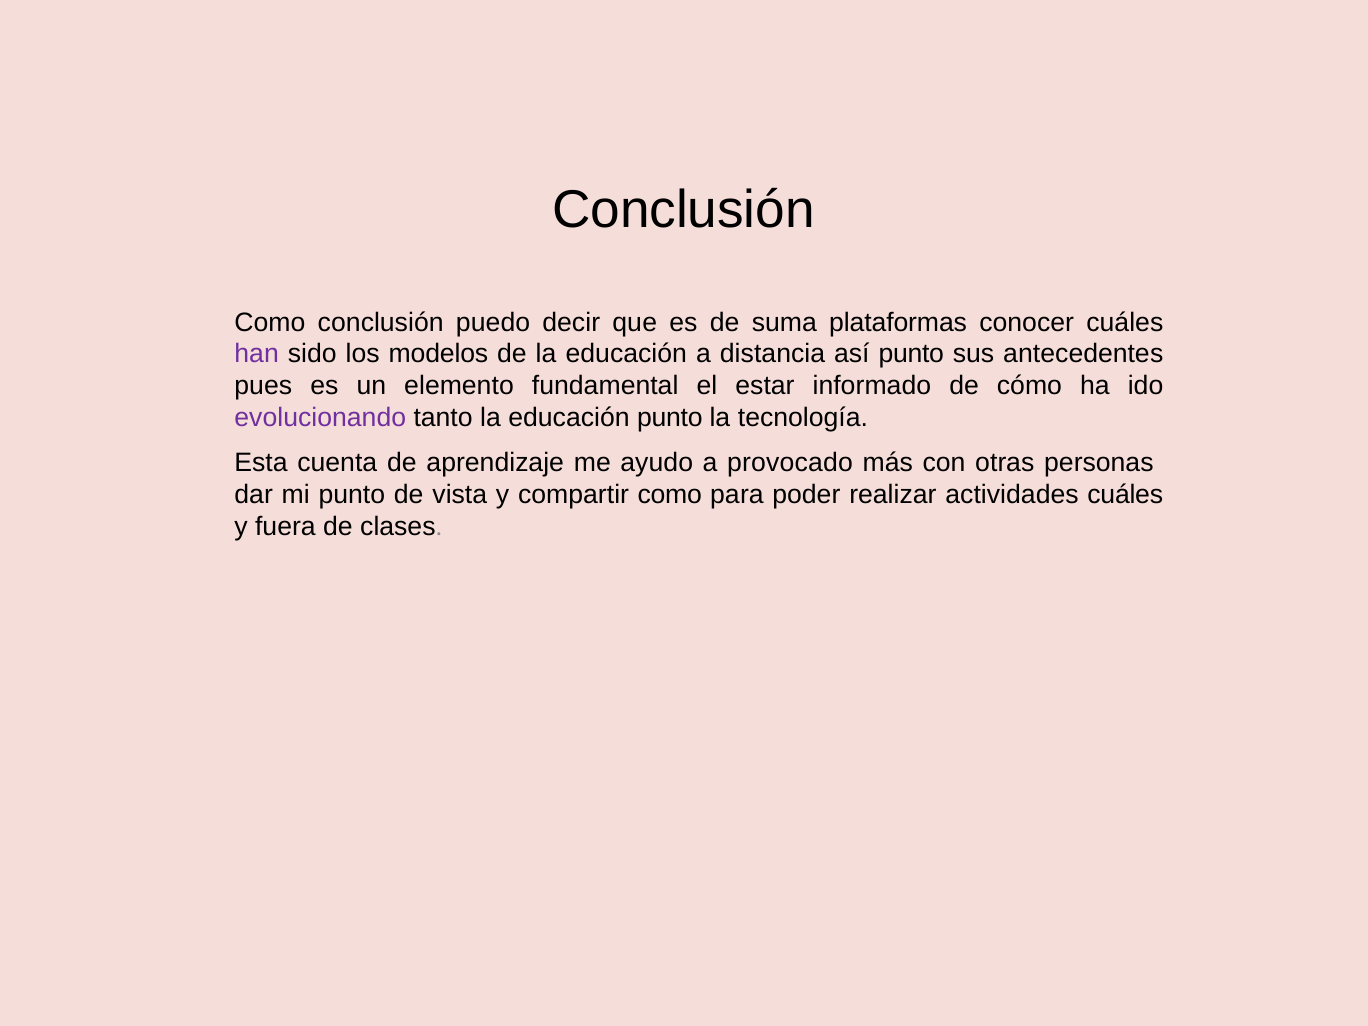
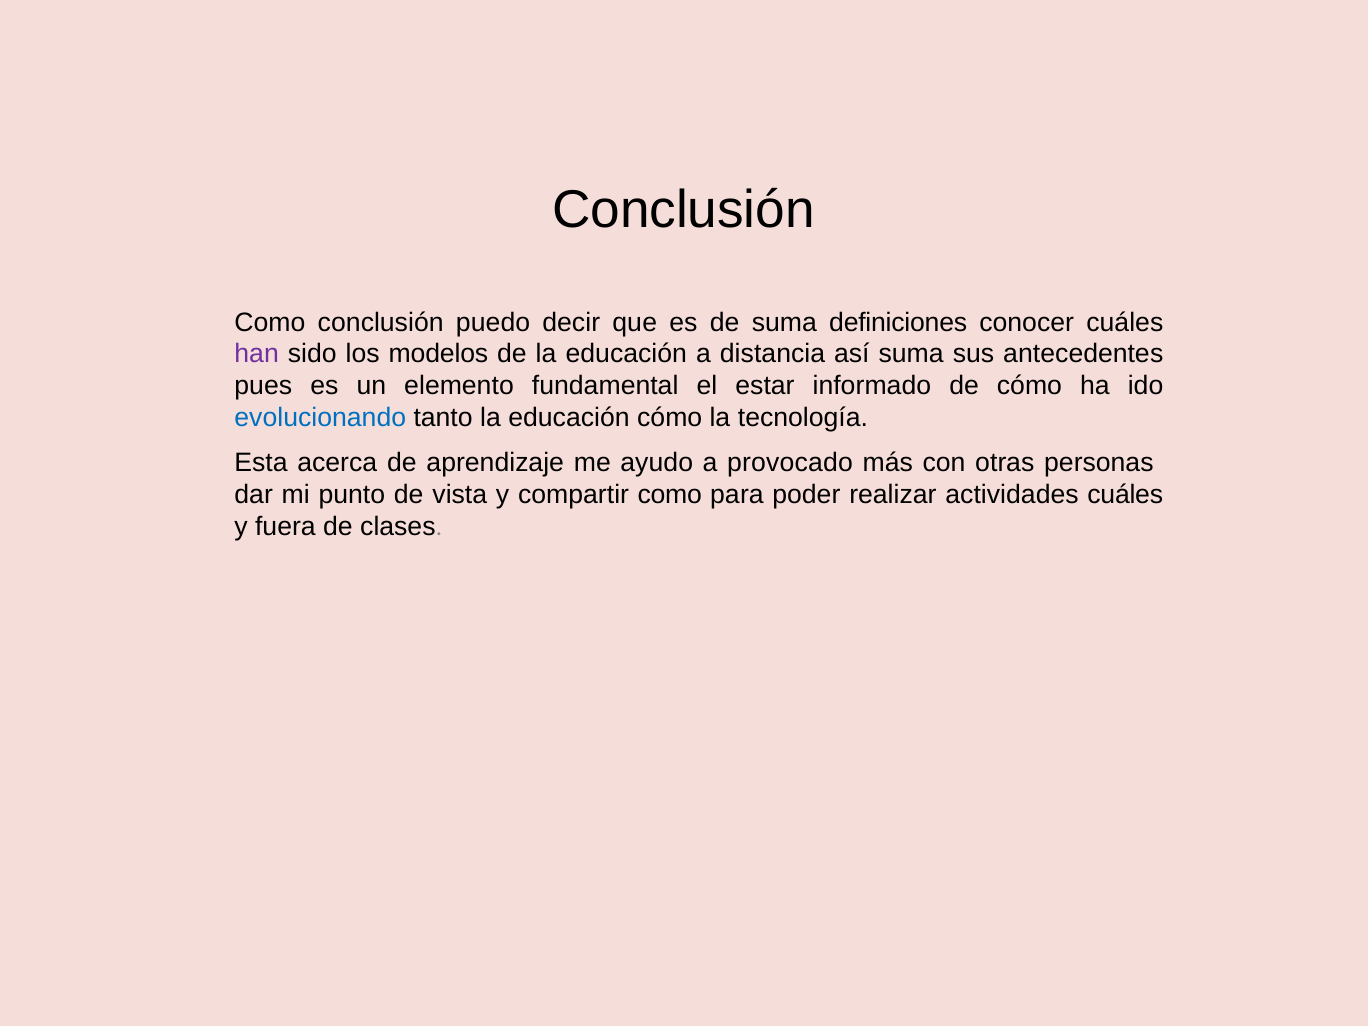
plataformas: plataformas -> definiciones (898, 322)
así punto: punto -> suma (911, 354)
evolucionando colour: purple -> blue (320, 418)
educación punto: punto -> cómo (670, 418)
cuenta: cuenta -> acerca (337, 463)
